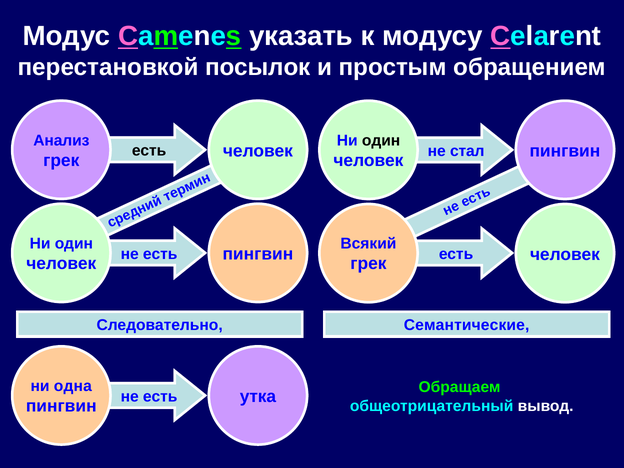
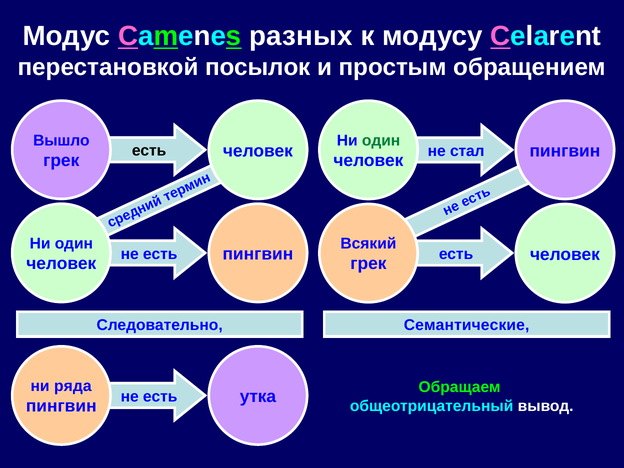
указать: указать -> разных (301, 36)
Анализ: Анализ -> Вышло (61, 140)
один colour: black -> green (381, 141)
одна: одна -> ряда (73, 386)
